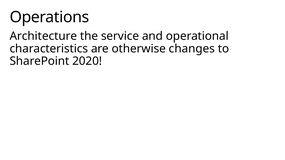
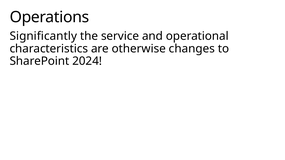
Architecture: Architecture -> Significantly (43, 36)
2020: 2020 -> 2024 (87, 61)
